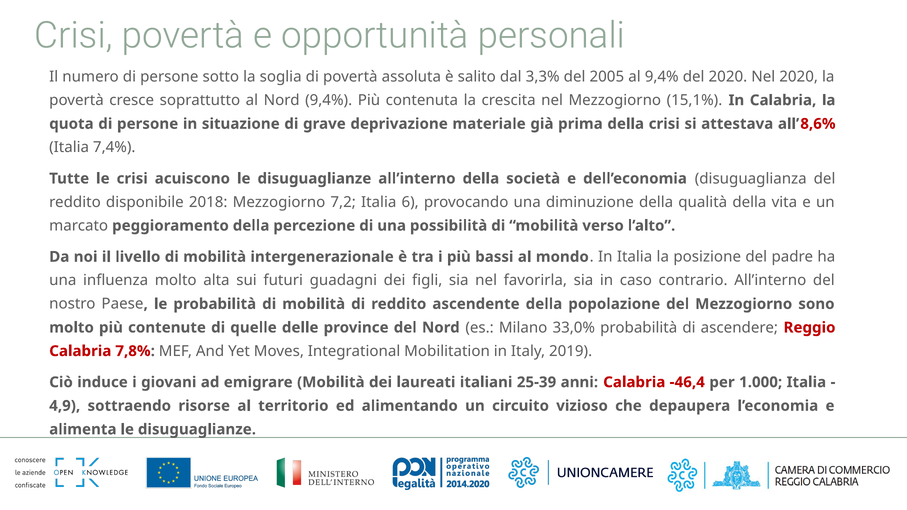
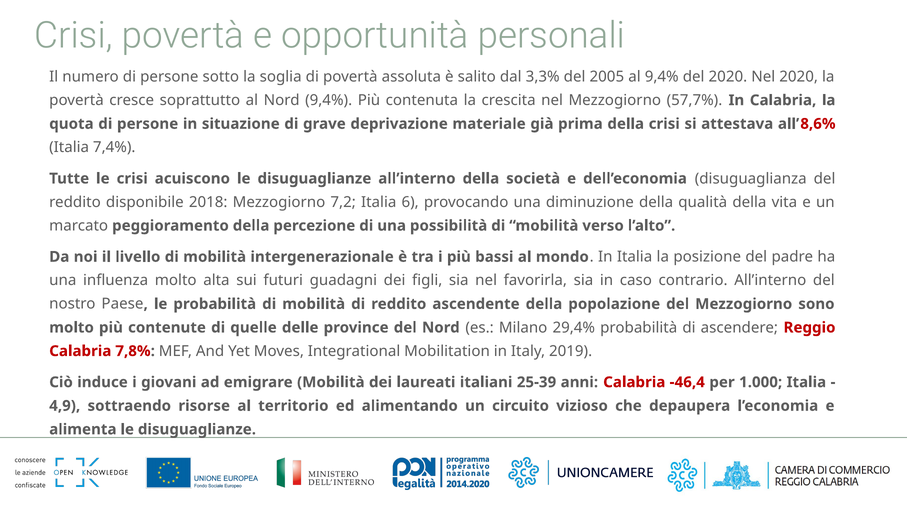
15,1%: 15,1% -> 57,7% (695, 100)
33,0%: 33,0% -> 29,4% (574, 328)
